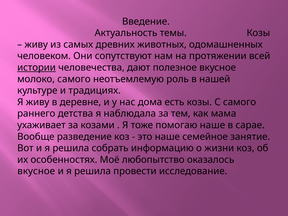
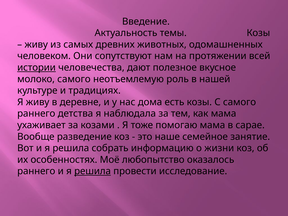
помогаю наше: наше -> мама (212, 125)
вкусное: вкусное -> раннего (36, 171)
решила underline: none -> present (93, 171)
